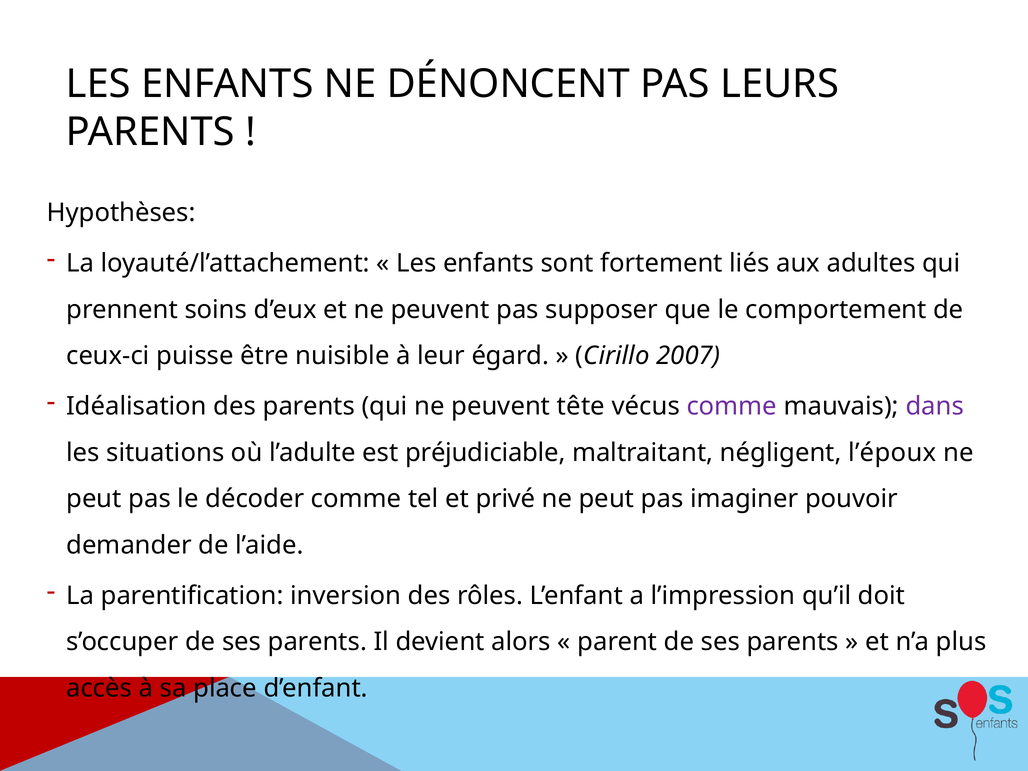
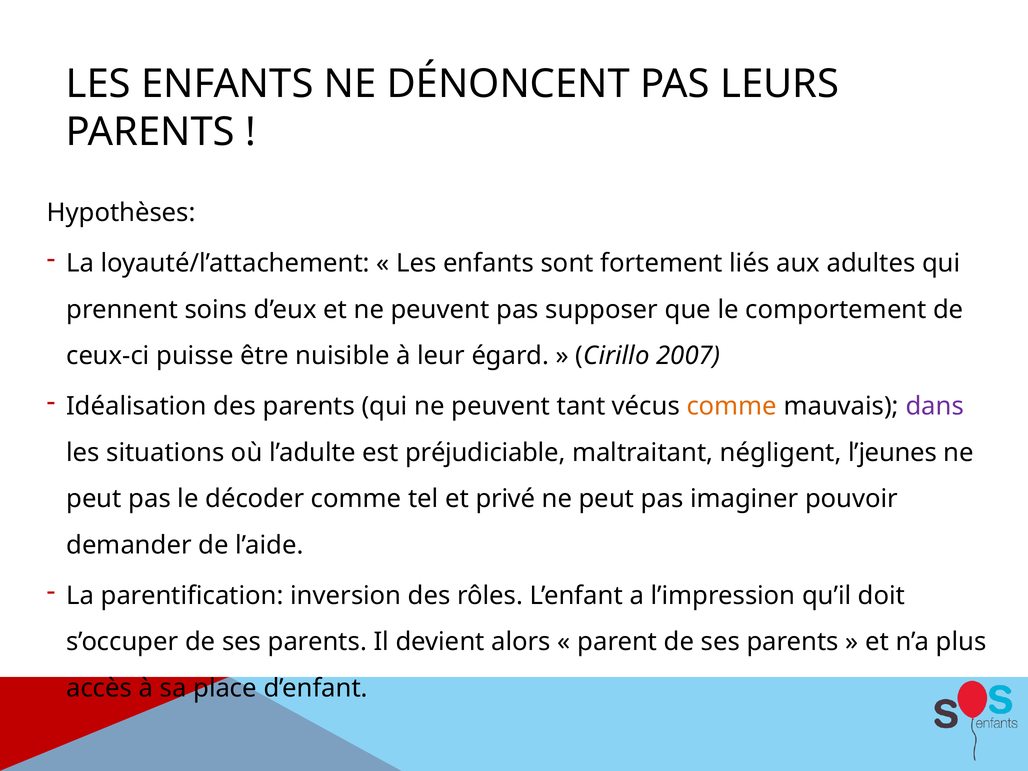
tête: tête -> tant (581, 406)
comme colour: purple -> orange (732, 406)
l’époux: l’époux -> l’jeunes (893, 453)
